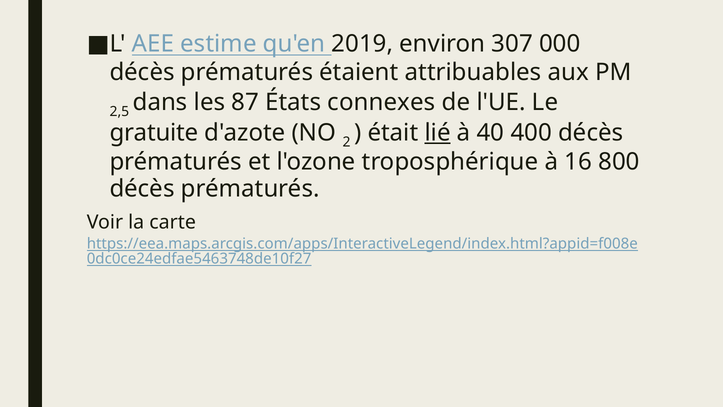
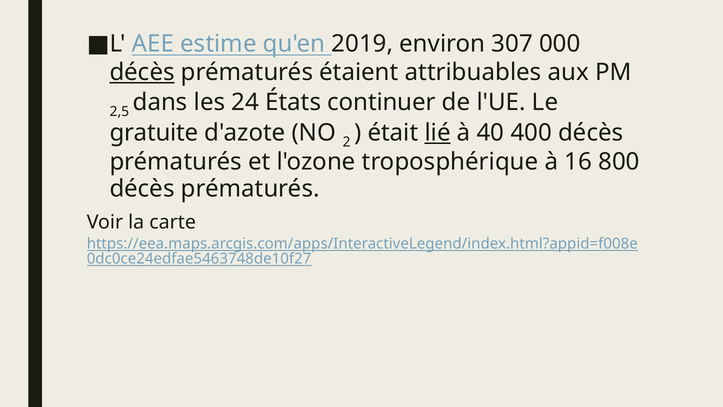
décès underline: none -> present (142, 72)
87: 87 -> 24 (245, 102)
connexes: connexes -> continuer (382, 102)
